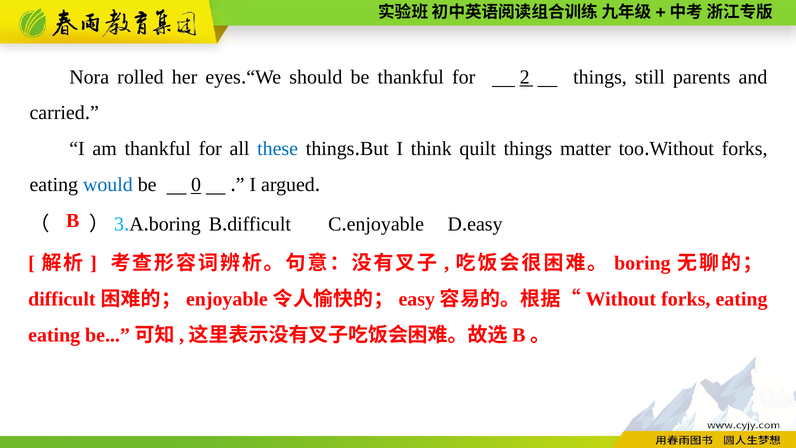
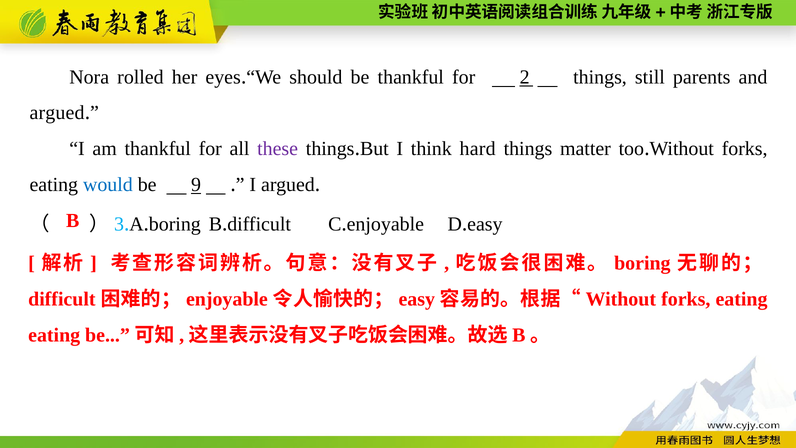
carried: carried -> argued (57, 113)
these colour: blue -> purple (278, 149)
quilt: quilt -> hard (478, 149)
0: 0 -> 9 (196, 184)
